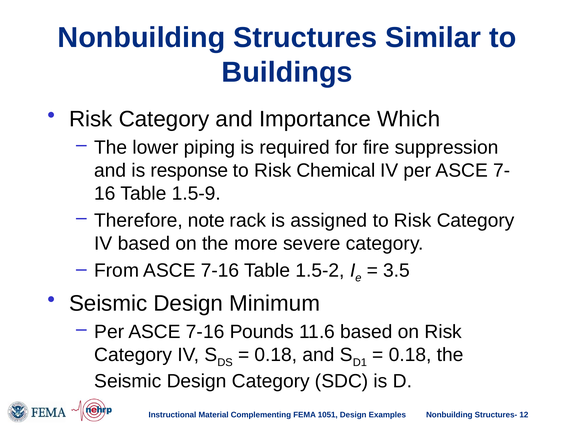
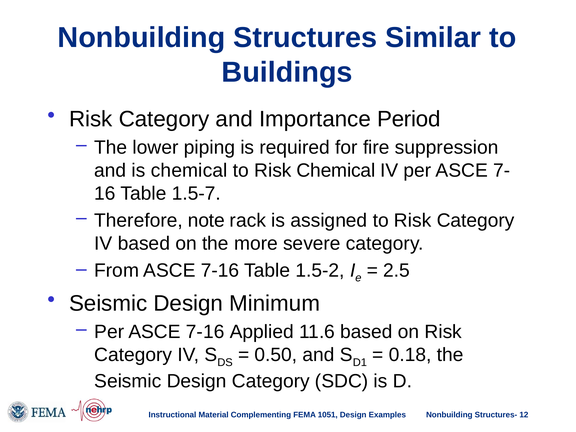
Which: Which -> Period (409, 119)
is response: response -> chemical (189, 171)
1.5-9: 1.5-9 -> 1.5-7 (196, 194)
3.5: 3.5 -> 2.5 (397, 270)
Pounds: Pounds -> Applied (262, 332)
0.18: 0.18 -> 0.50 (276, 355)
